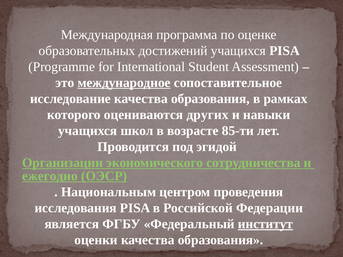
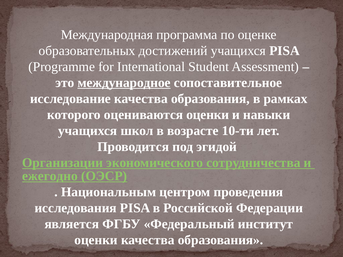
оцениваются других: других -> оценки (208, 115)
85-ти: 85-ти -> 10-ти (238, 131)
институт underline: present -> none (265, 224)
